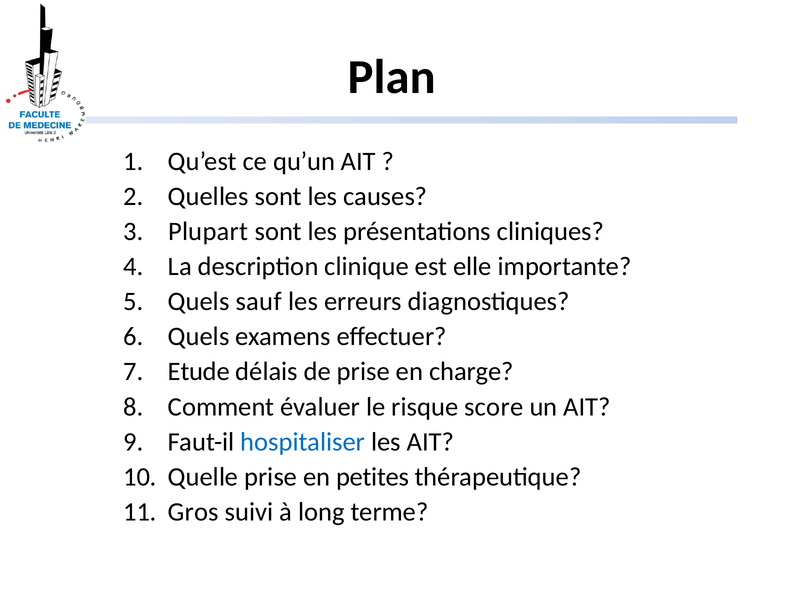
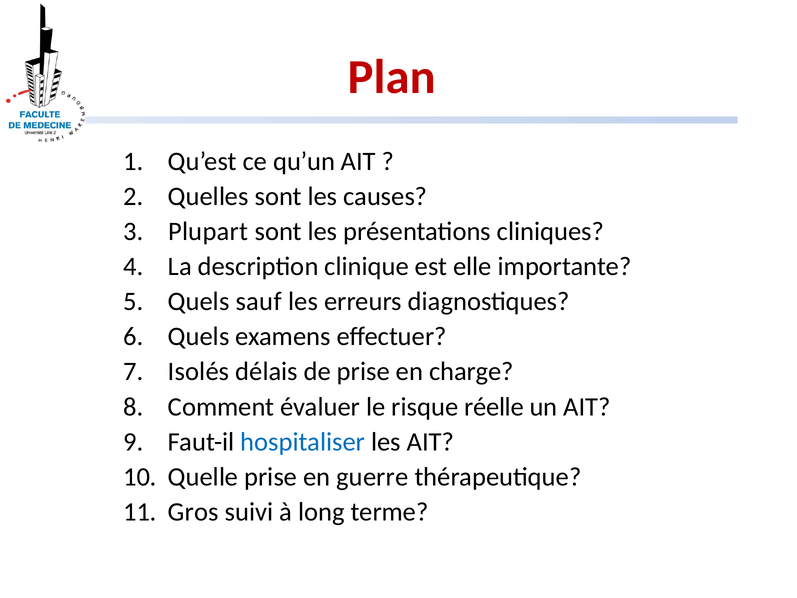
Plan colour: black -> red (392, 77)
Etude: Etude -> Isolés (199, 372)
score: score -> réelle (494, 407)
petites: petites -> guerre (372, 477)
